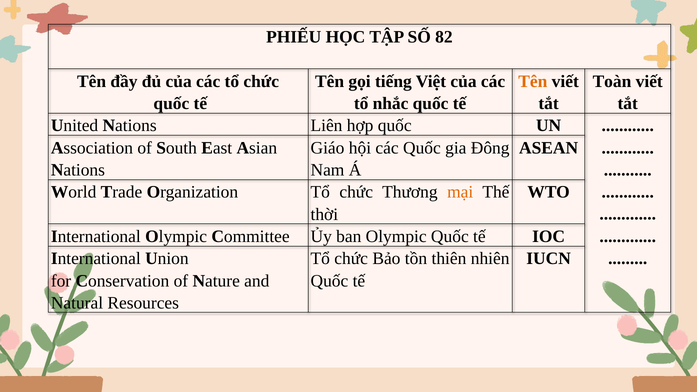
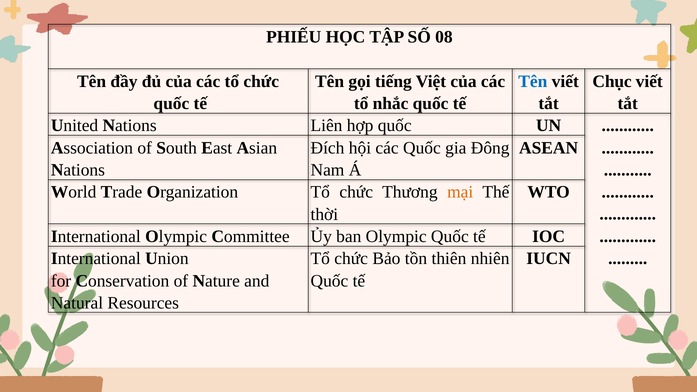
82: 82 -> 08 (444, 37)
Tên colour: orange -> blue (533, 81)
Toàn: Toàn -> Chục (612, 81)
Giáo: Giáo -> Đích (328, 148)
